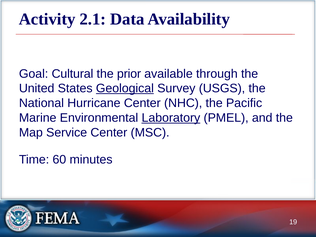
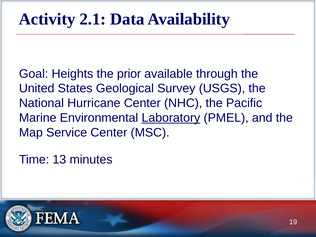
Cultural: Cultural -> Heights (72, 74)
Geological underline: present -> none (125, 88)
60: 60 -> 13 (59, 160)
